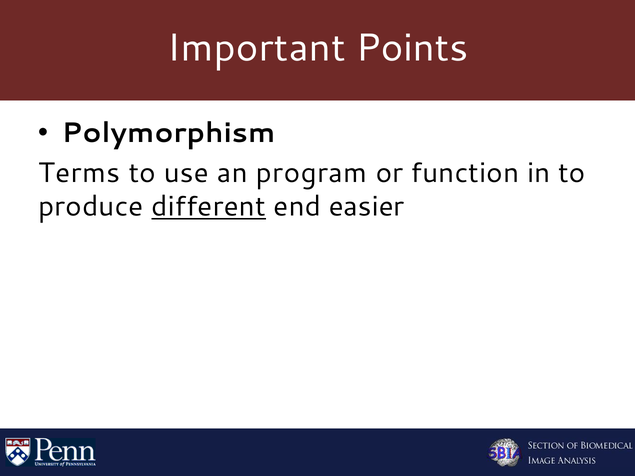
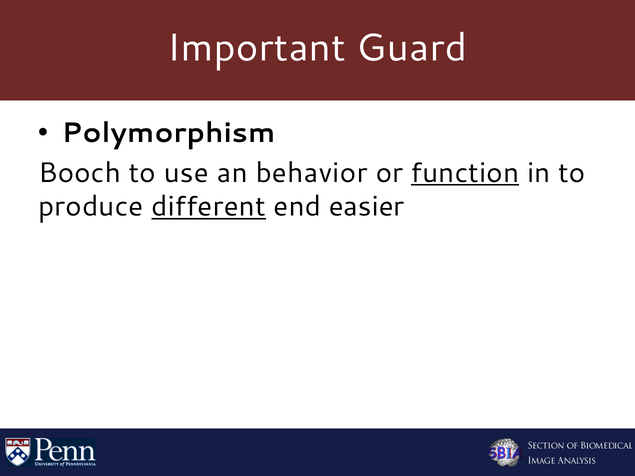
Points: Points -> Guard (412, 48)
Terms: Terms -> Booch (80, 173)
program: program -> behavior (312, 173)
function underline: none -> present (465, 173)
